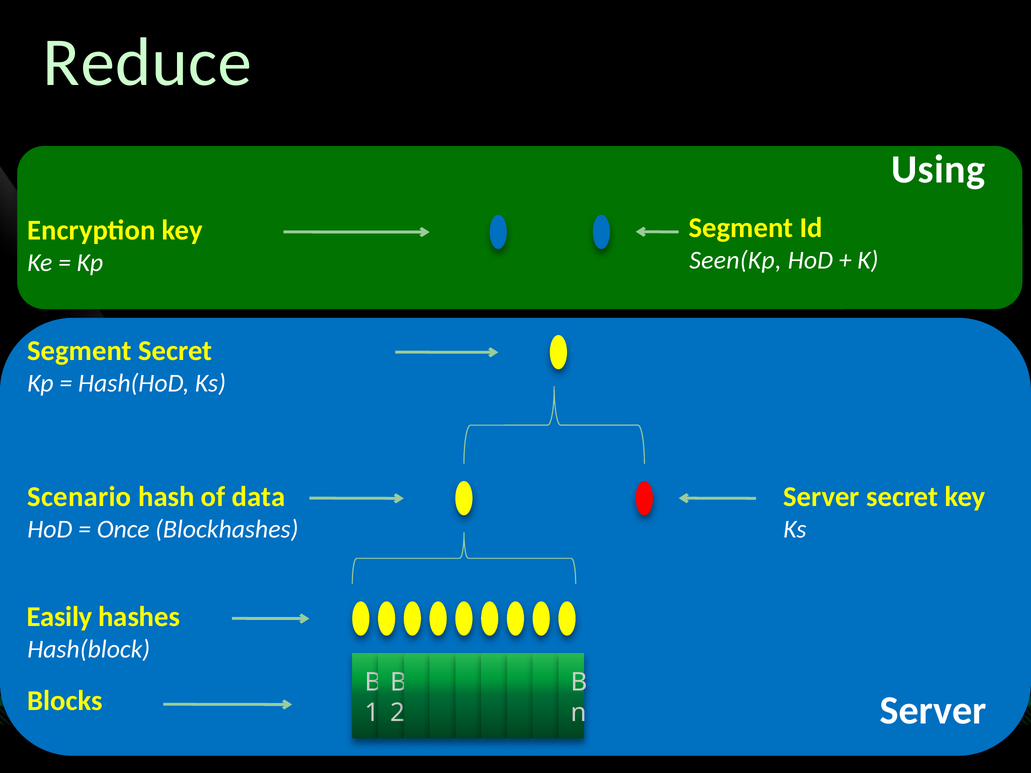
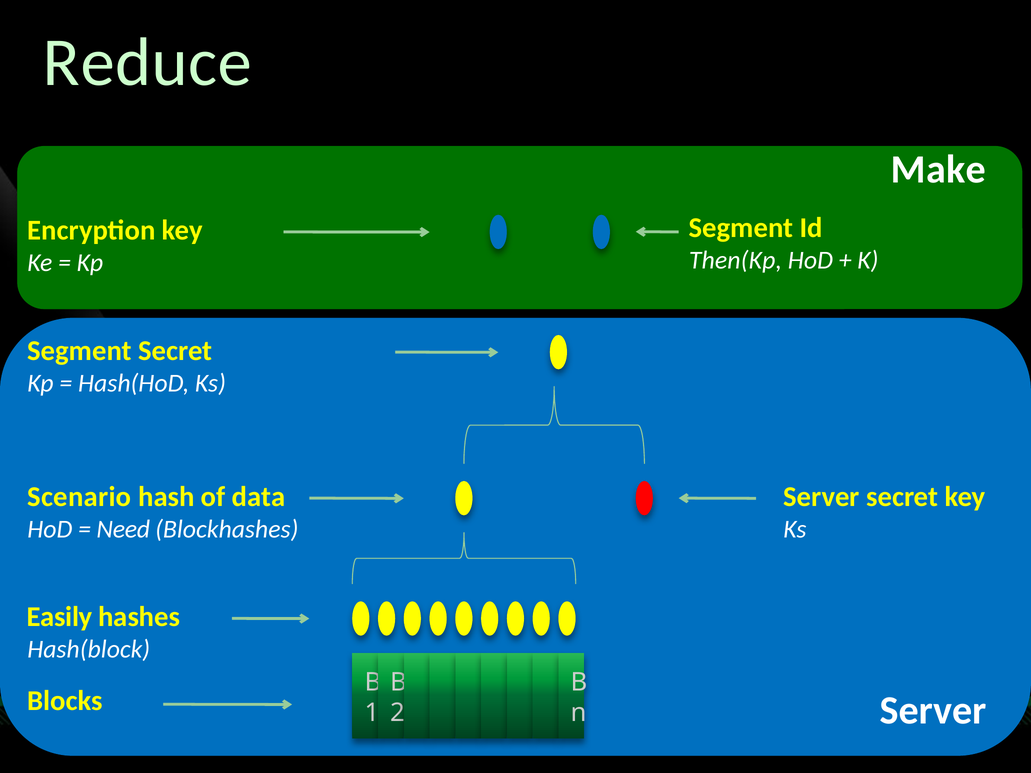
Using: Using -> Make (938, 169)
Seen(Kp: Seen(Kp -> Then(Kp (735, 260)
Once: Once -> Need (123, 529)
